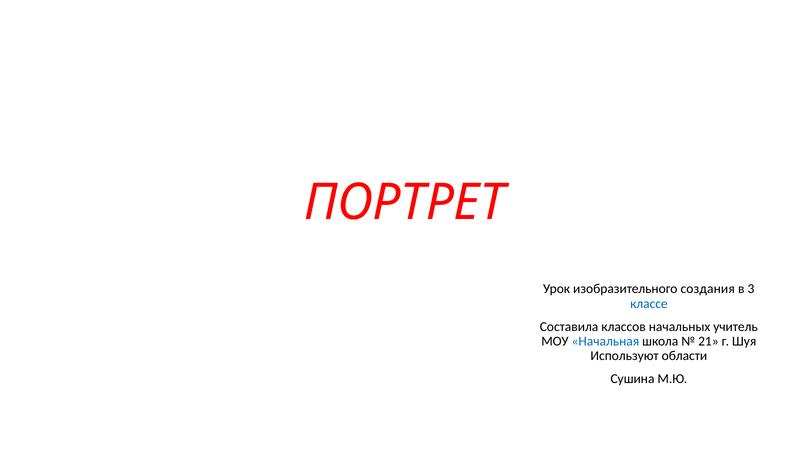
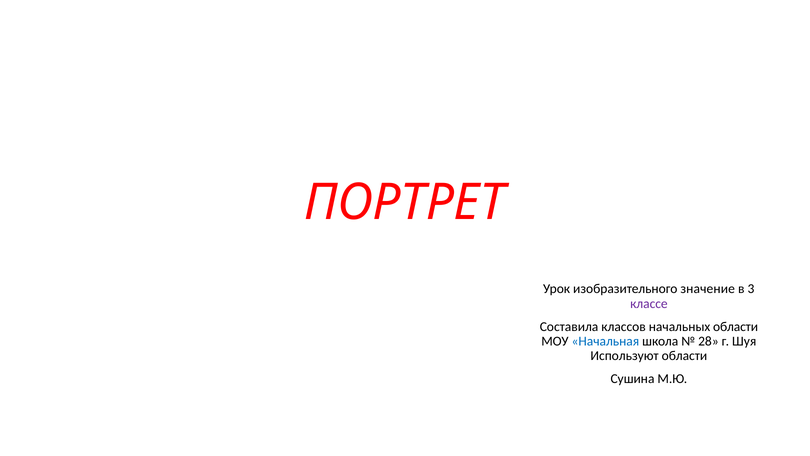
создания: создания -> значение (708, 289)
классе colour: blue -> purple (649, 303)
начальных учитель: учитель -> области (736, 326)
21: 21 -> 28 (708, 341)
